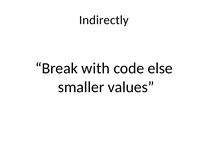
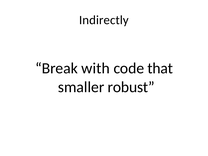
else: else -> that (160, 68)
values: values -> robust (131, 87)
